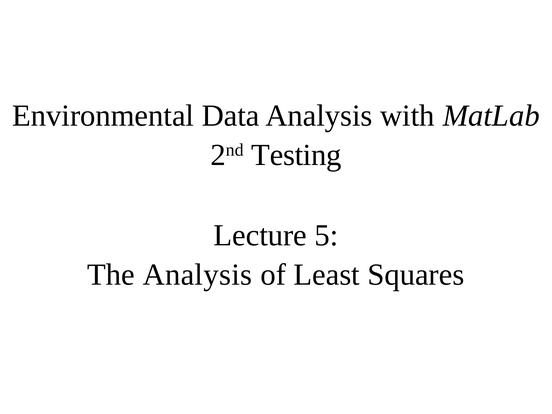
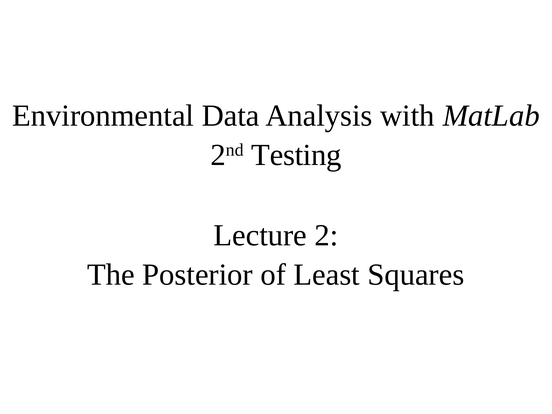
5: 5 -> 2 (326, 235)
The Analysis: Analysis -> Posterior (198, 275)
